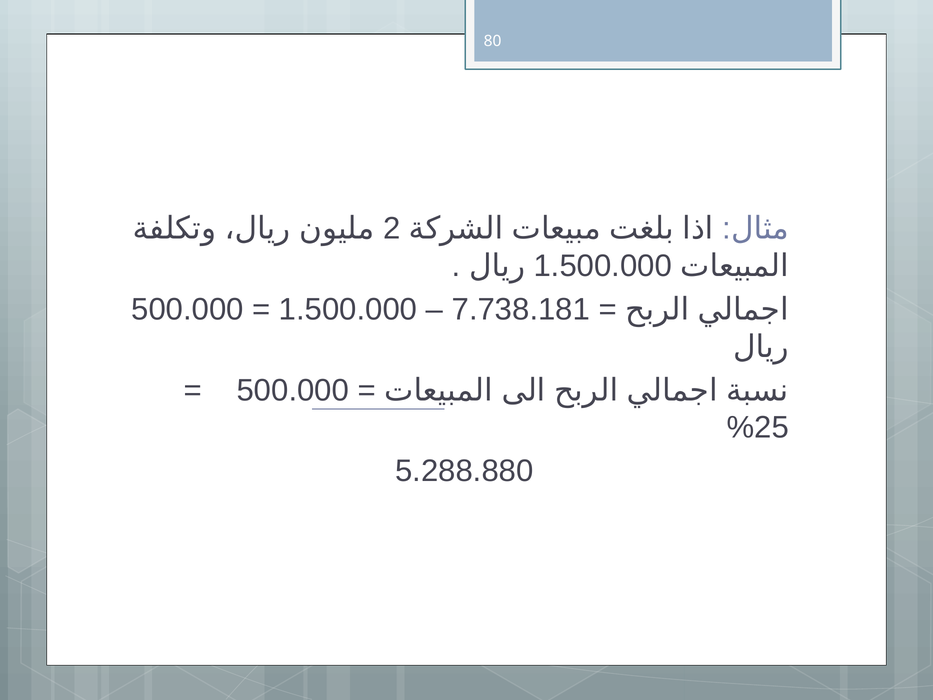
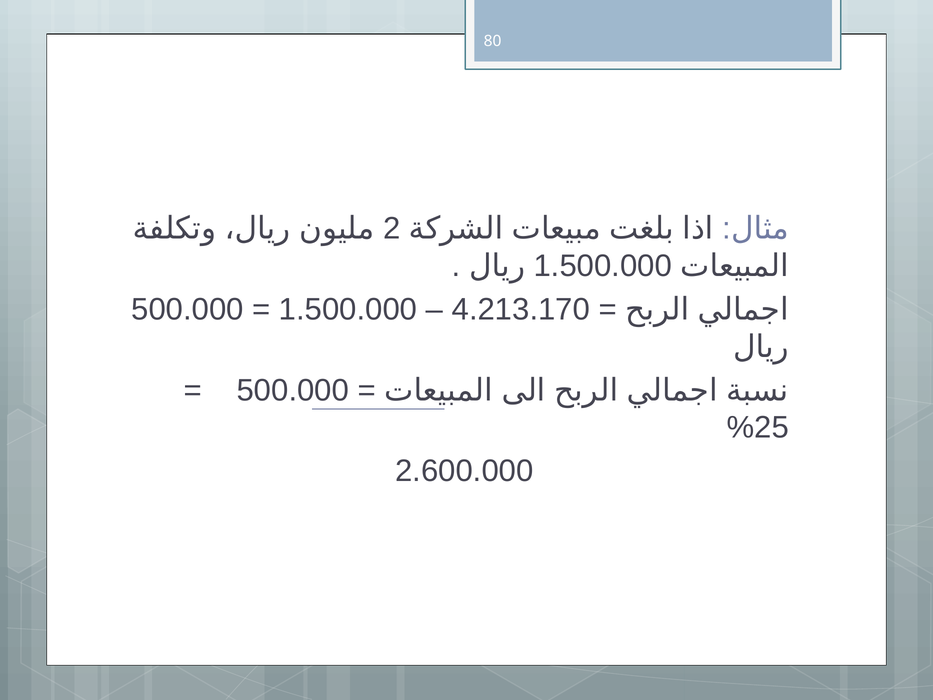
7.738.181: 7.738.181 -> 4.213.170 (521, 309)
5.288.880: 5.288.880 -> 2.600.000 (464, 471)
